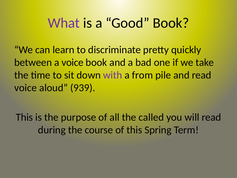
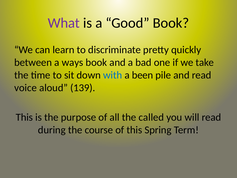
a voice: voice -> ways (72, 62)
with colour: purple -> blue (113, 75)
from: from -> been (143, 75)
939: 939 -> 139 (83, 88)
